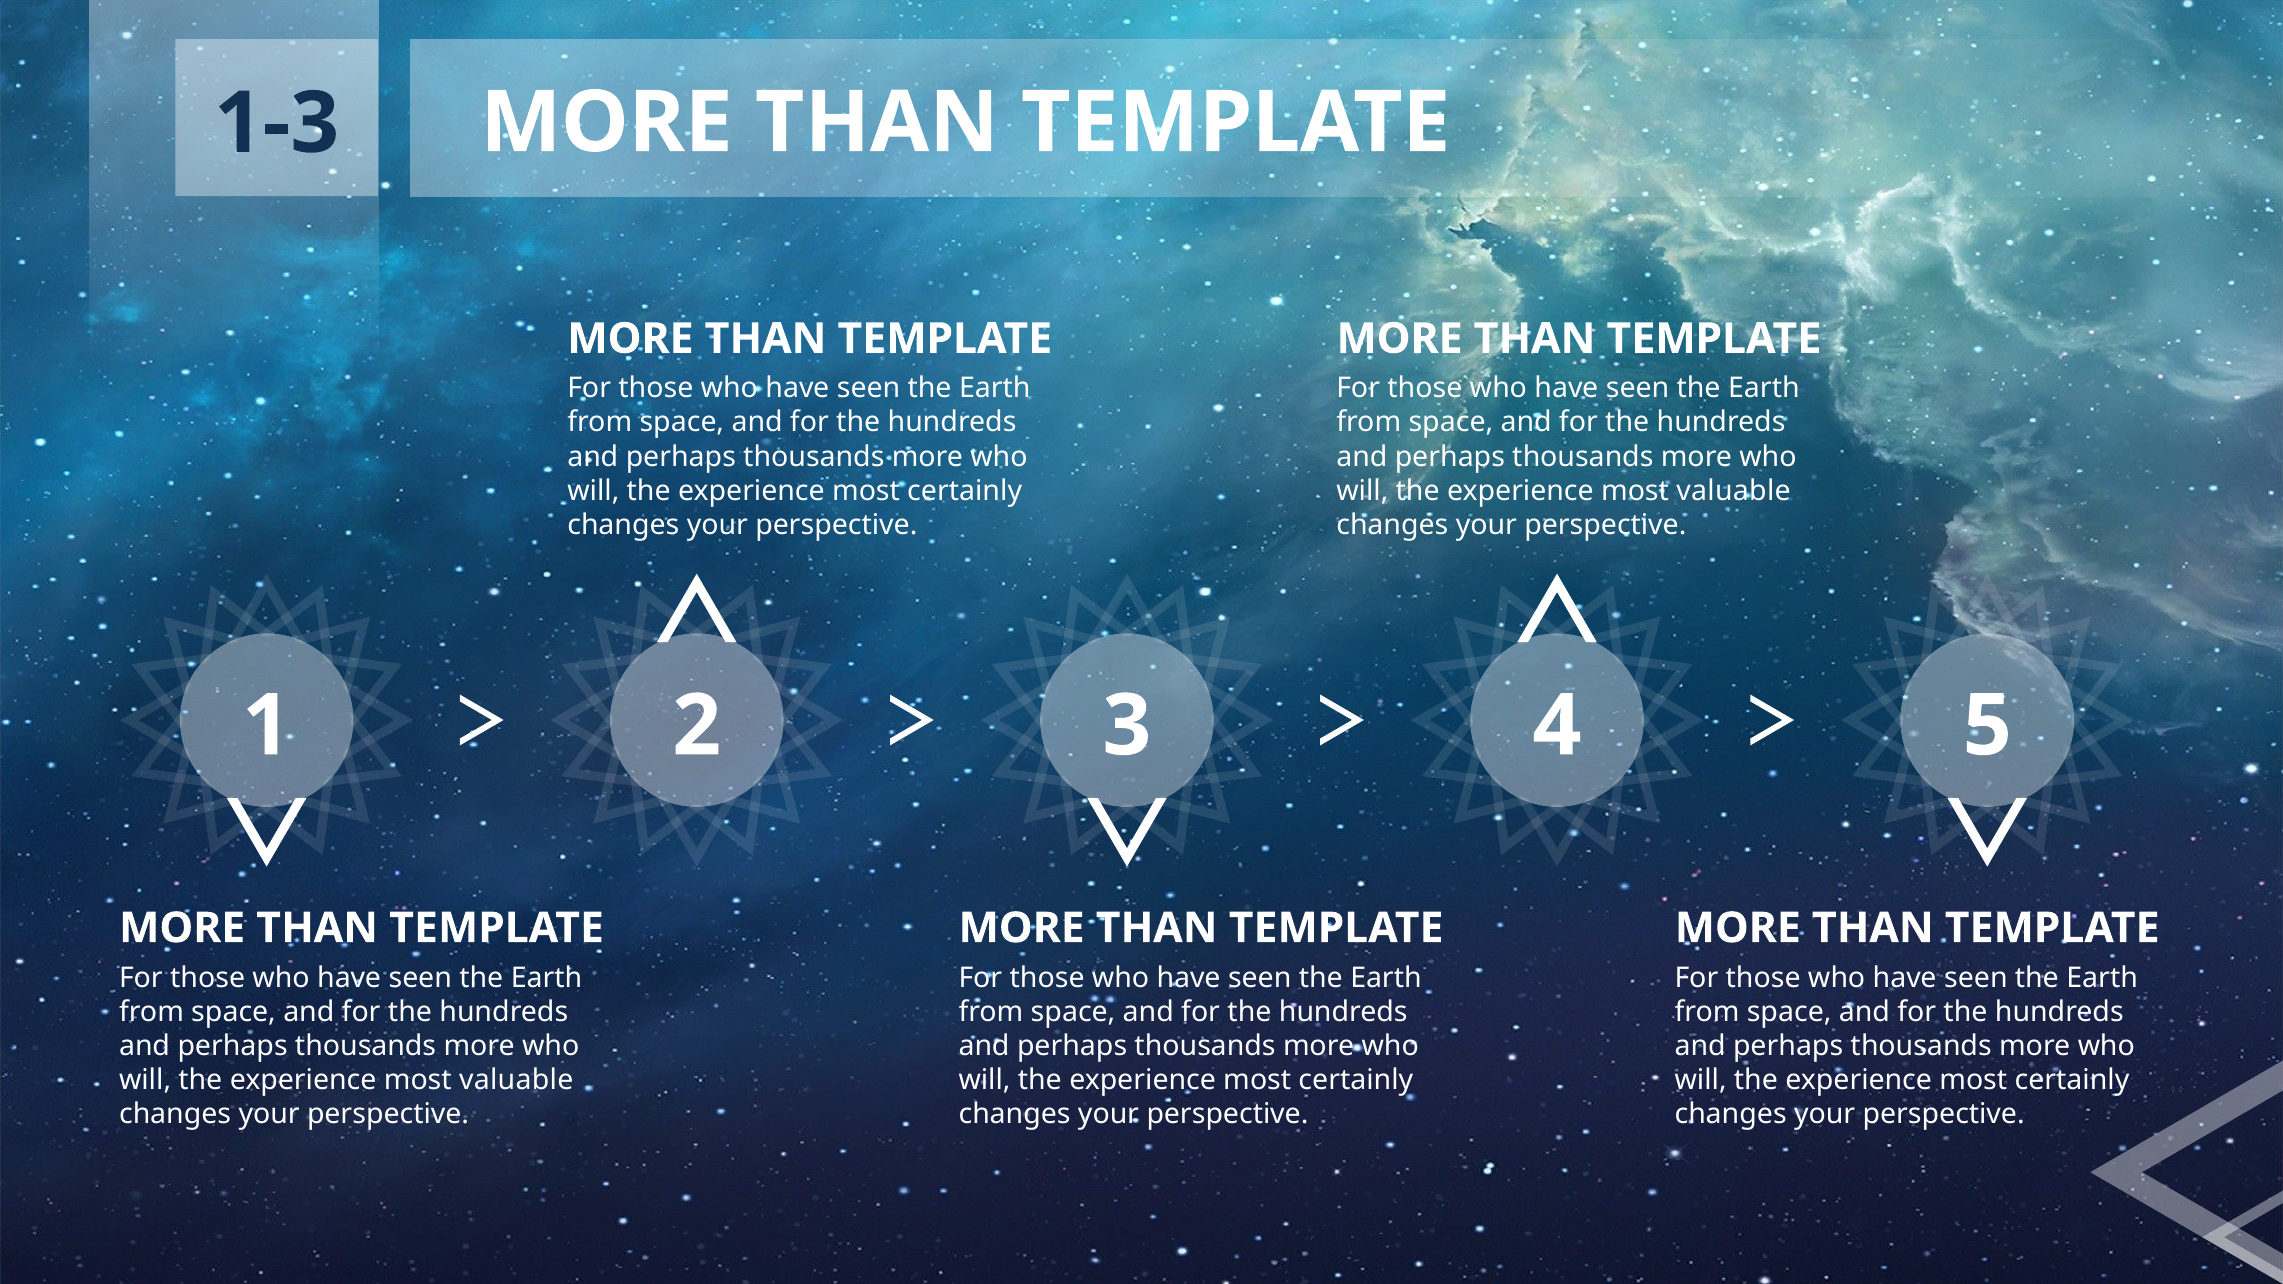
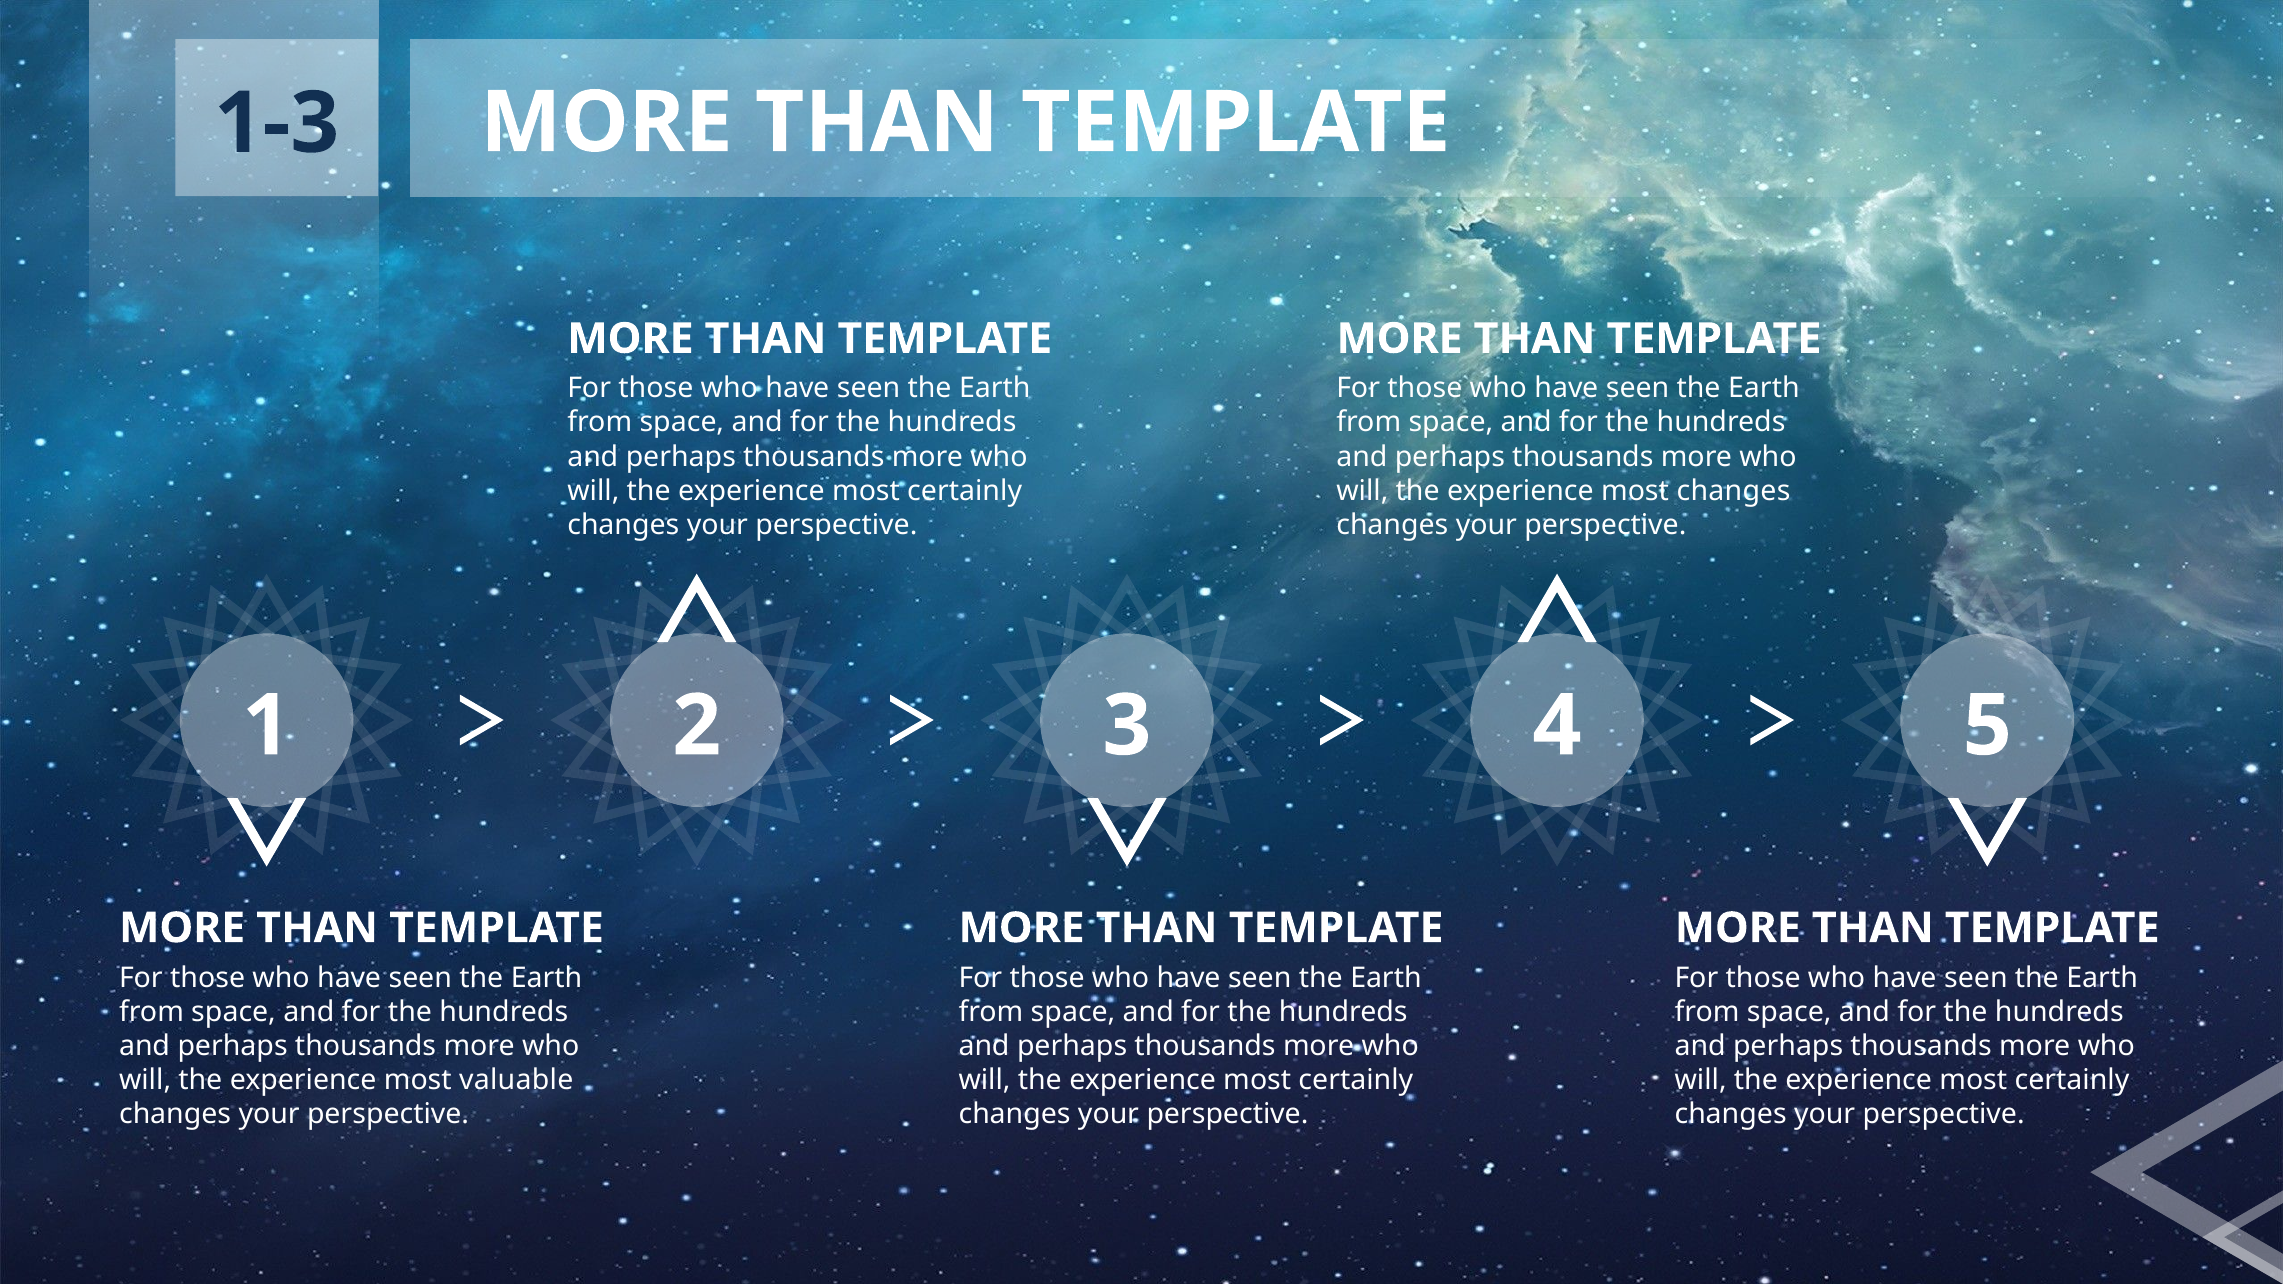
valuable: valuable -> changes (1734, 491)
